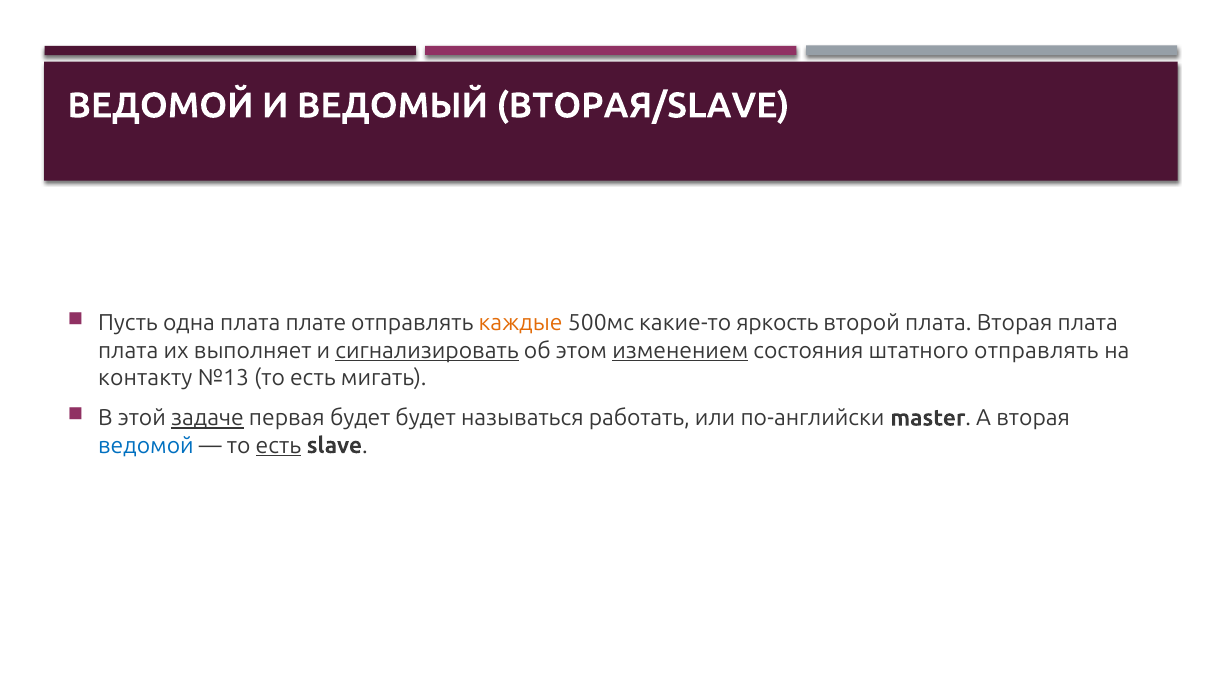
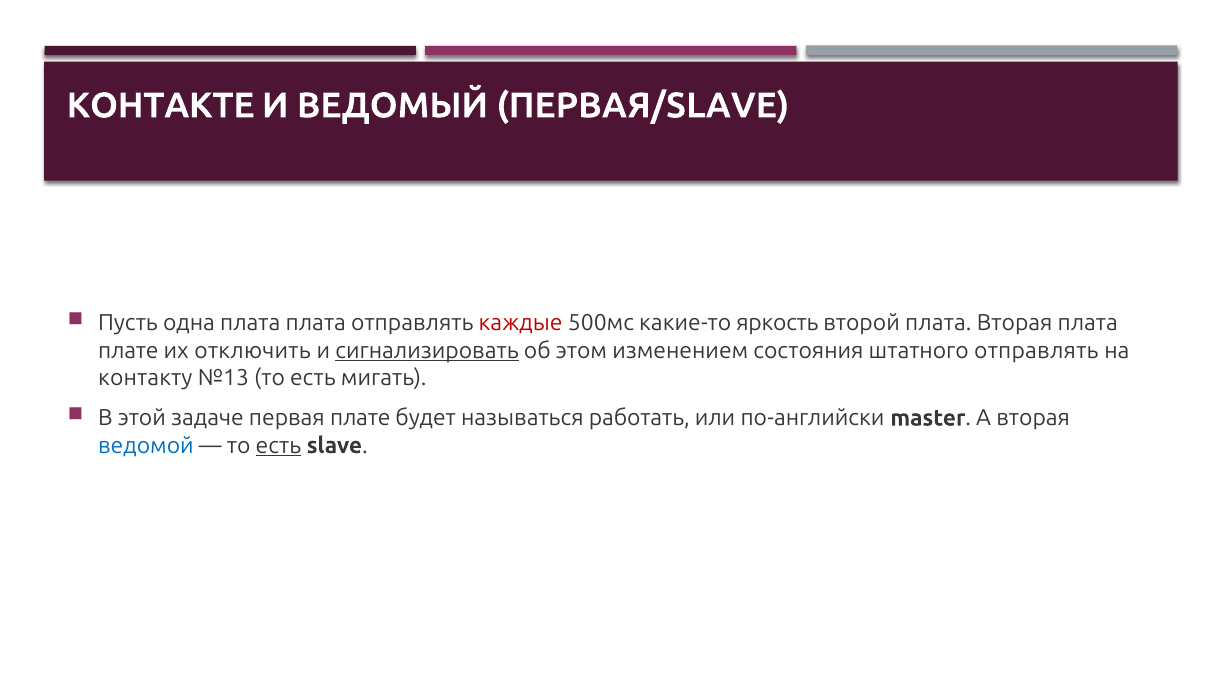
ВЕДОМОЙ: ВЕДОМОЙ -> КОНТАКТЕ (161, 106)
ВТОРАЯ/SLAVE: ВТОРАЯ/SLAVE -> ПЕРВАЯ/SLAVE (643, 106)
плата плате: плате -> плата (316, 323)
каждые colour: orange -> red (521, 323)
плата: плата -> плате (128, 351)
выполняет: выполняет -> отключить (253, 351)
изменением underline: present -> none (680, 351)
задаче underline: present -> none (207, 418)
первая будет: будет -> плате (360, 418)
